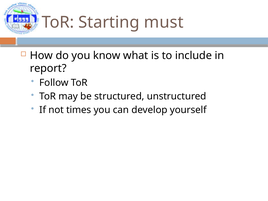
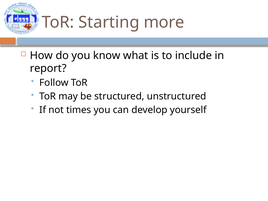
must: must -> more (164, 22)
